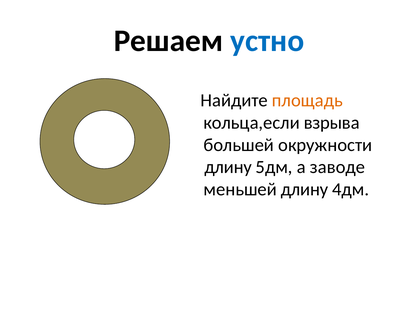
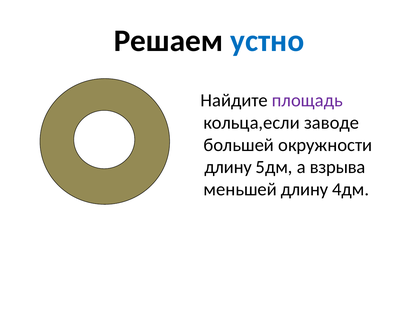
площадь colour: orange -> purple (307, 101)
взрыва: взрыва -> заводе (332, 123)
заводе: заводе -> взрыва (338, 167)
